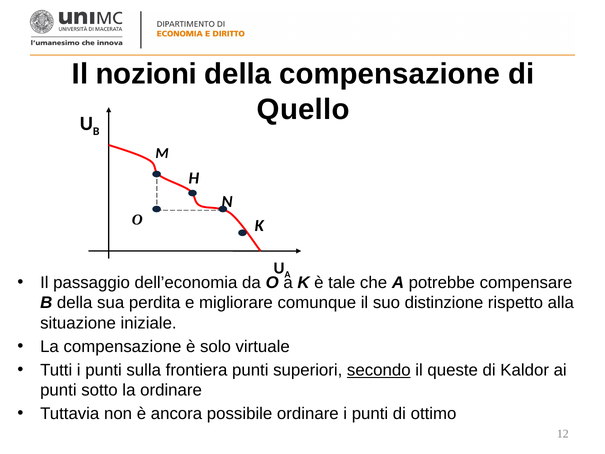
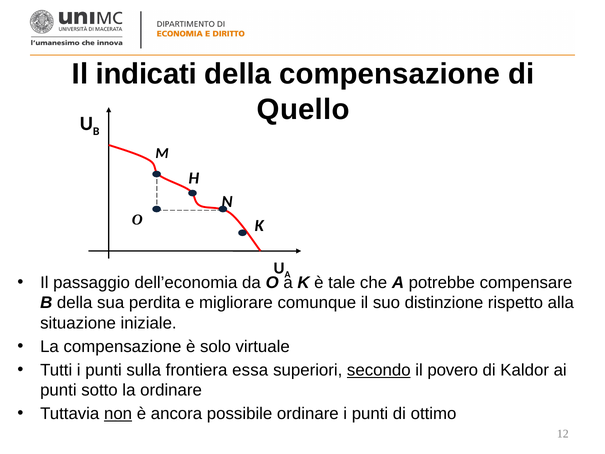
nozioni: nozioni -> indicati (146, 74)
frontiera punti: punti -> essa (250, 370)
queste: queste -> povero (453, 370)
non underline: none -> present (118, 414)
